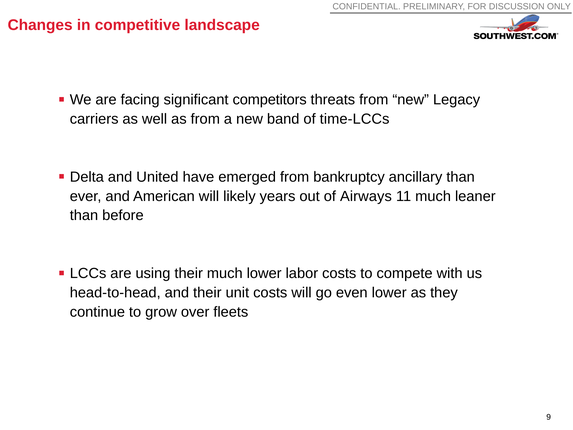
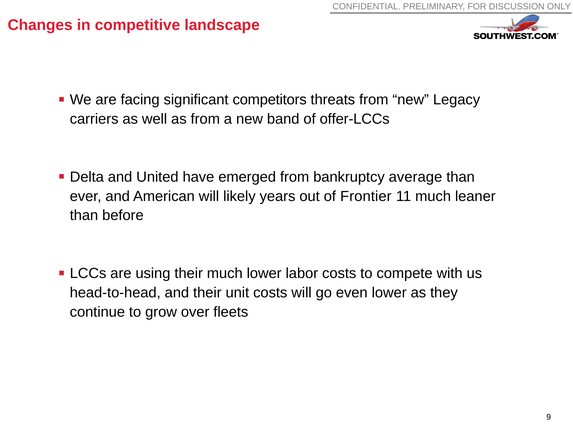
time-LCCs: time-LCCs -> offer-LCCs (355, 119)
ancillary: ancillary -> average (415, 177)
Airways: Airways -> Frontier (366, 196)
